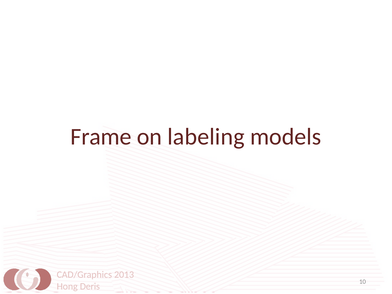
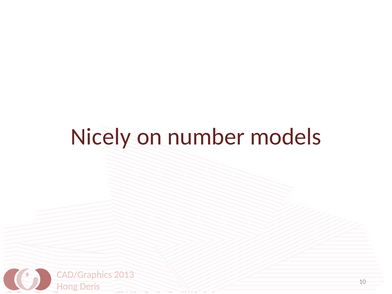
Frame: Frame -> Nicely (101, 137)
labeling: labeling -> number (206, 137)
